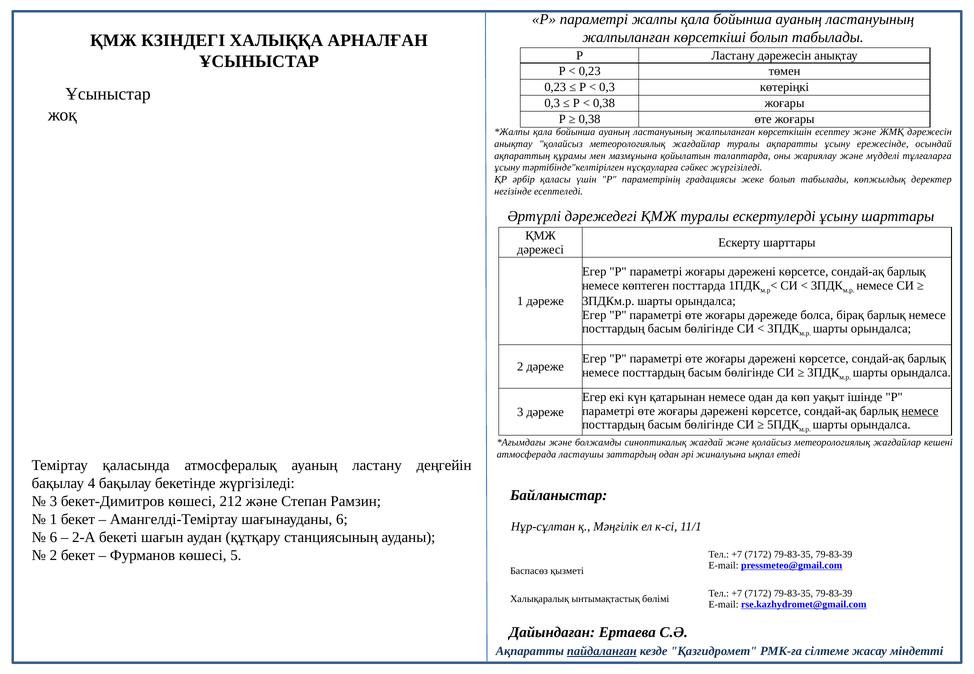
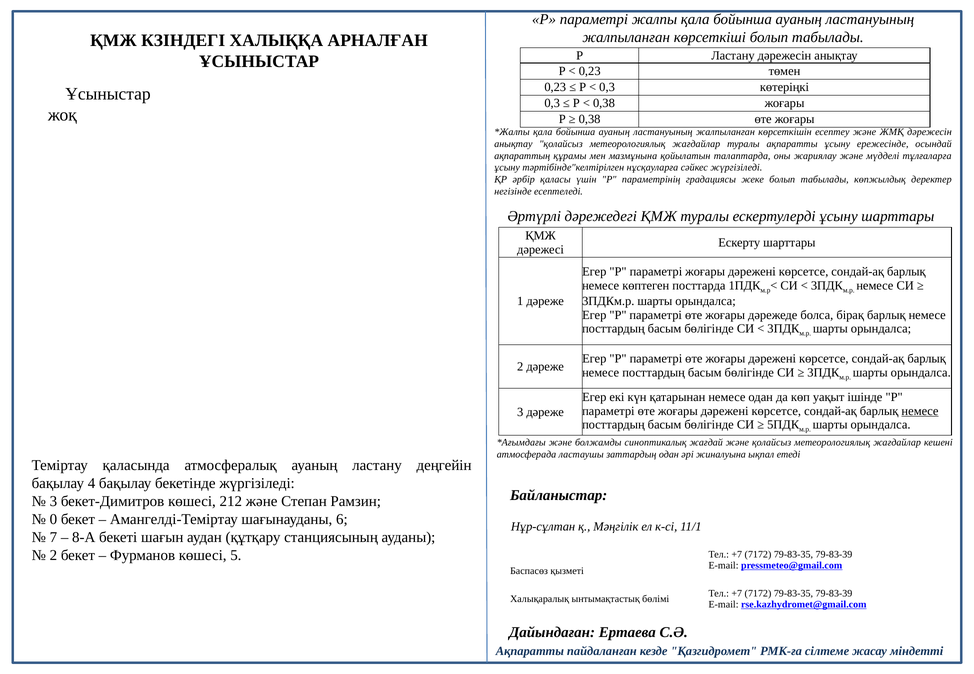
1: 1 -> 0 (53, 519)
6: 6 -> 7 (53, 537)
2-А: 2-А -> 8-А (84, 537)
пайдаланған underline: present -> none (602, 651)
